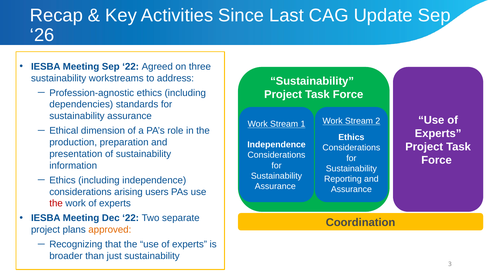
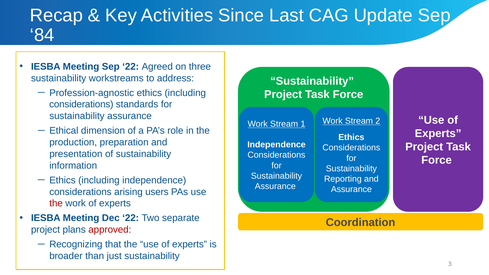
26: 26 -> 84 (42, 35)
dependencies: dependencies -> considerations (81, 104)
approved colour: orange -> red (110, 230)
